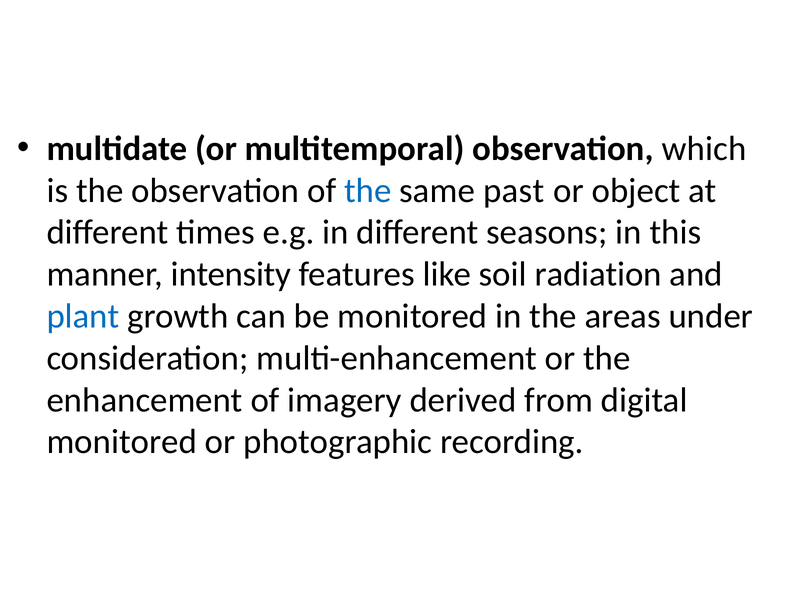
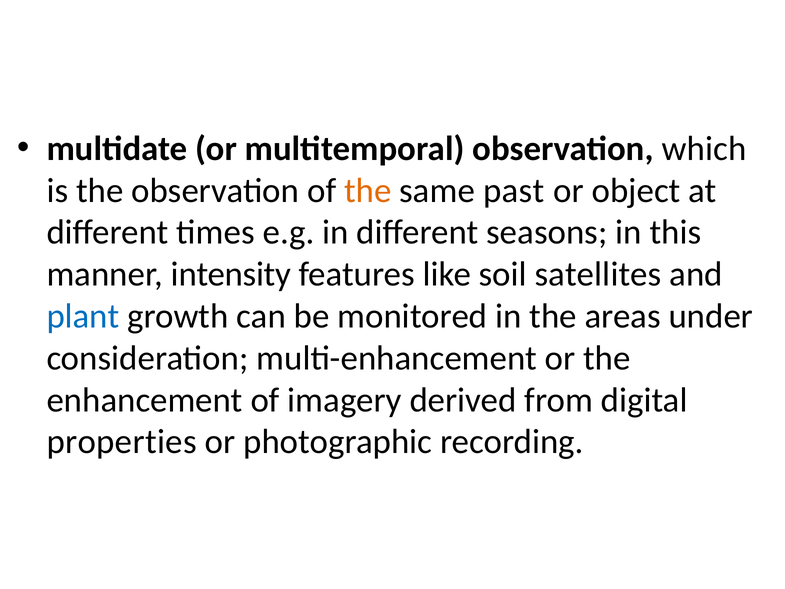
the colour: blue -> orange (368, 190)
radiation: radiation -> satellites (598, 274)
monitored: monitored -> properties (122, 442)
